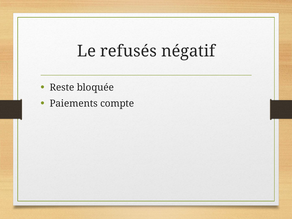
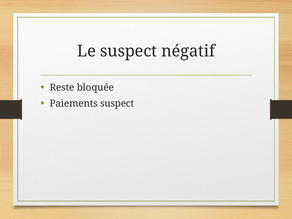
Le refusés: refusés -> suspect (129, 51)
Paiements compte: compte -> suspect (117, 104)
